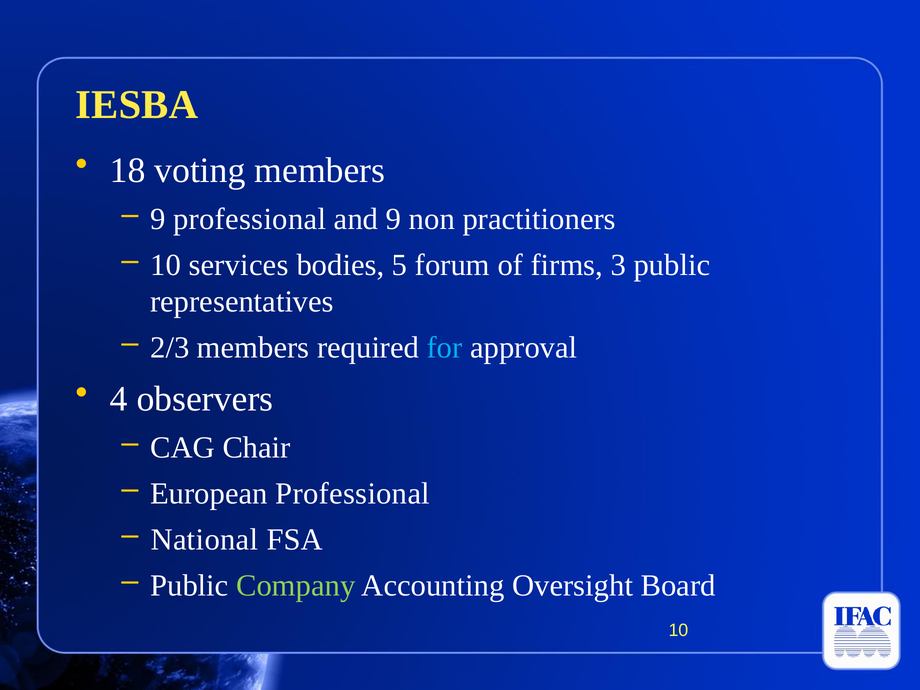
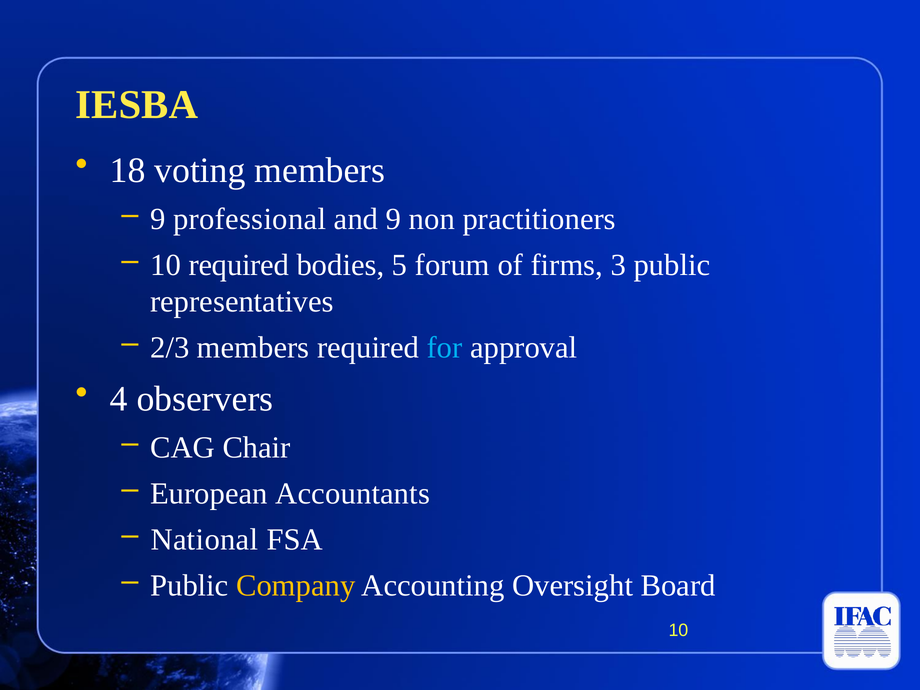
10 services: services -> required (239, 265)
European Professional: Professional -> Accountants (353, 493)
Company colour: light green -> yellow (296, 585)
